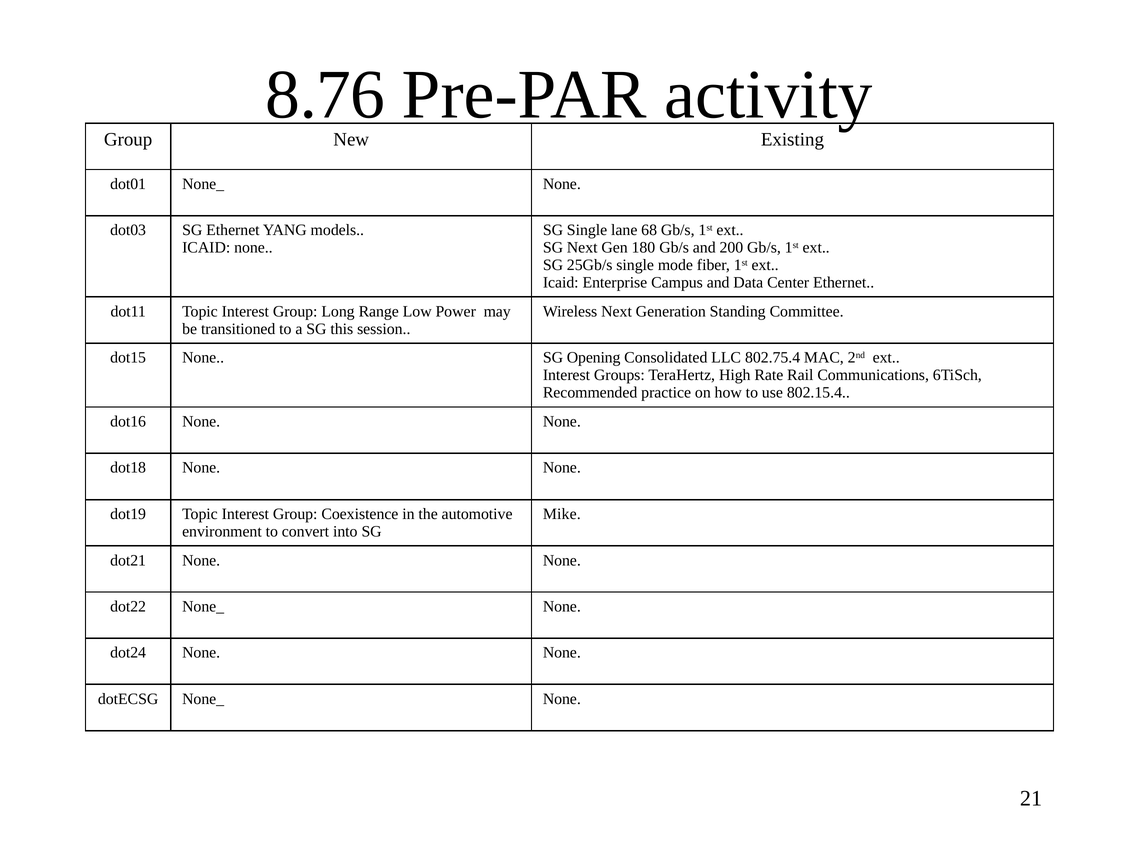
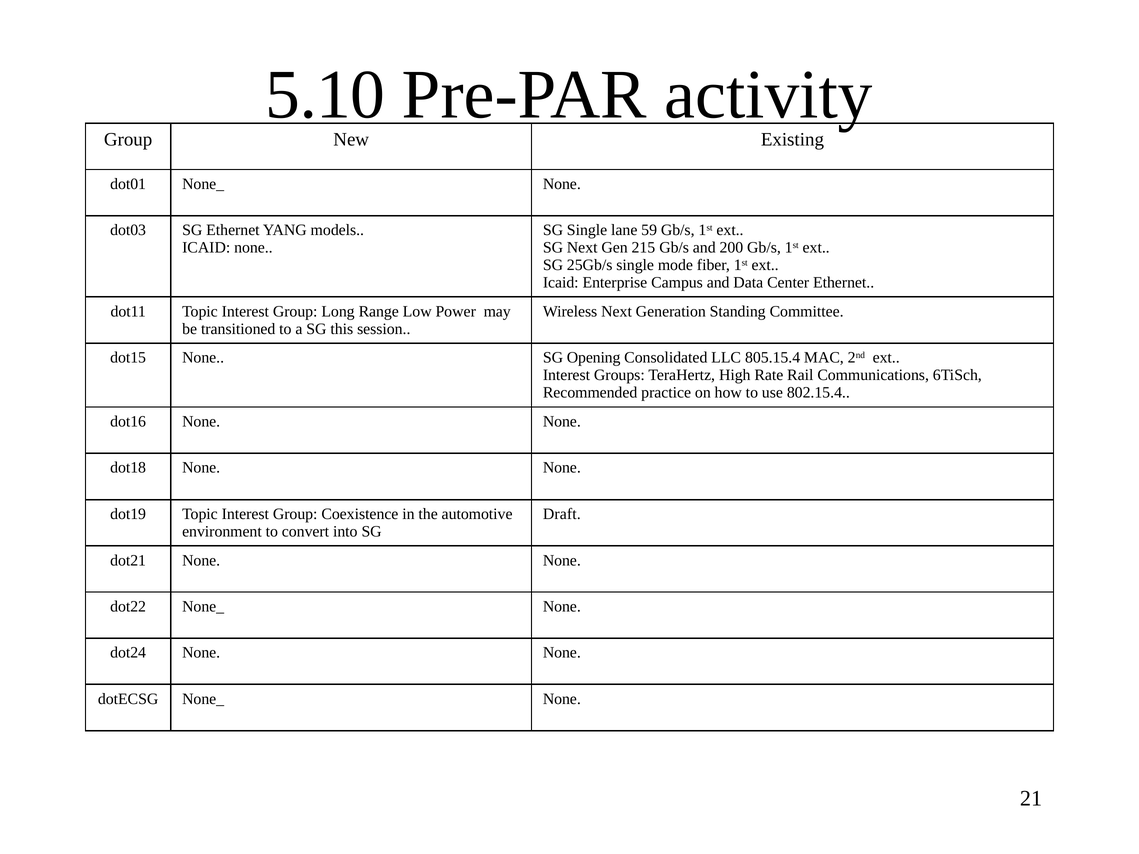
8.76: 8.76 -> 5.10 (325, 95)
68: 68 -> 59 (649, 230)
180: 180 -> 215 (643, 248)
802.75.4: 802.75.4 -> 805.15.4 (773, 358)
Mike: Mike -> Draft (562, 514)
